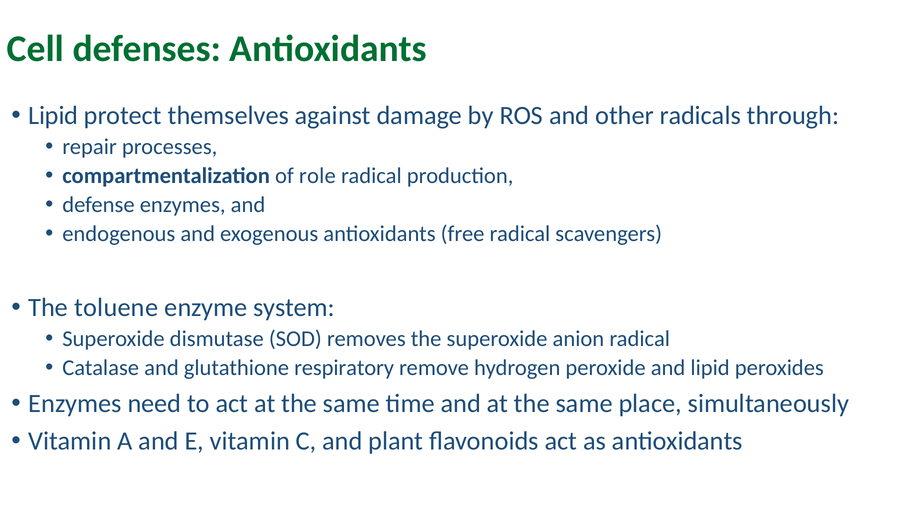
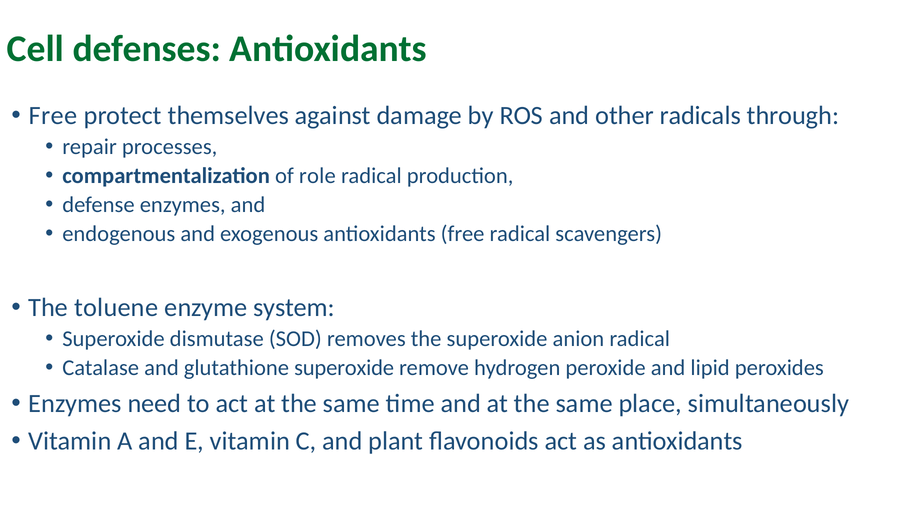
Lipid: Lipid -> Free (53, 116)
glutathione respiratory: respiratory -> superoxide (344, 368)
